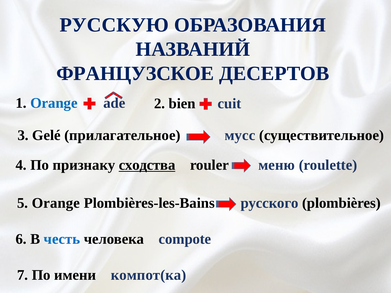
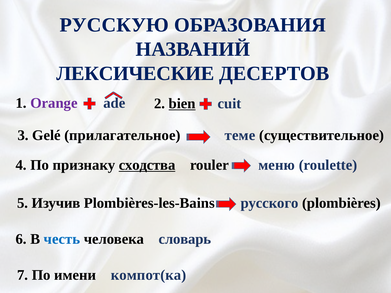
ФРАНЦУЗСКОЕ: ФРАНЦУЗСКОЕ -> ЛЕКСИЧЕСКИЕ (135, 73)
Orange colour: blue -> purple (54, 103)
bien underline: none -> present (182, 104)
мусс: мусс -> теме (240, 135)
5 Orange: Orange -> Изучив (56, 203)
compote: compote -> словарь (185, 239)
